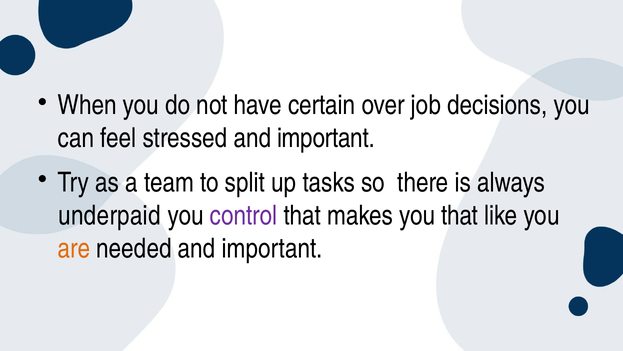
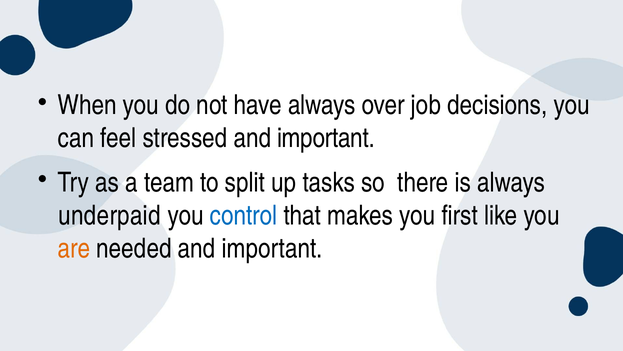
have certain: certain -> always (322, 105)
control colour: purple -> blue (244, 215)
you that: that -> first (460, 215)
